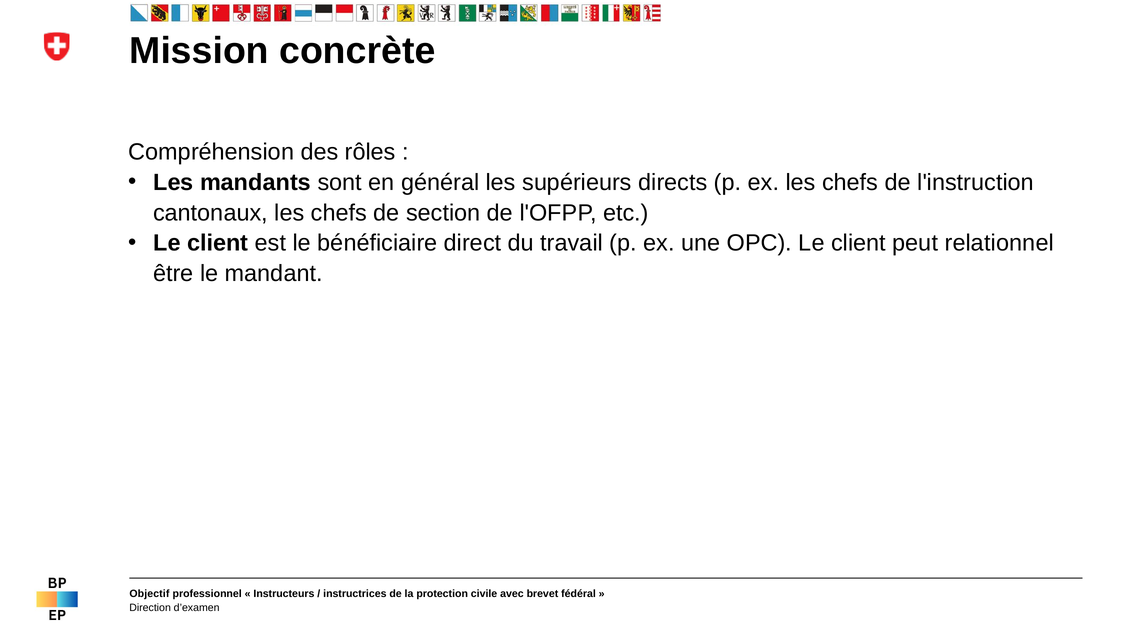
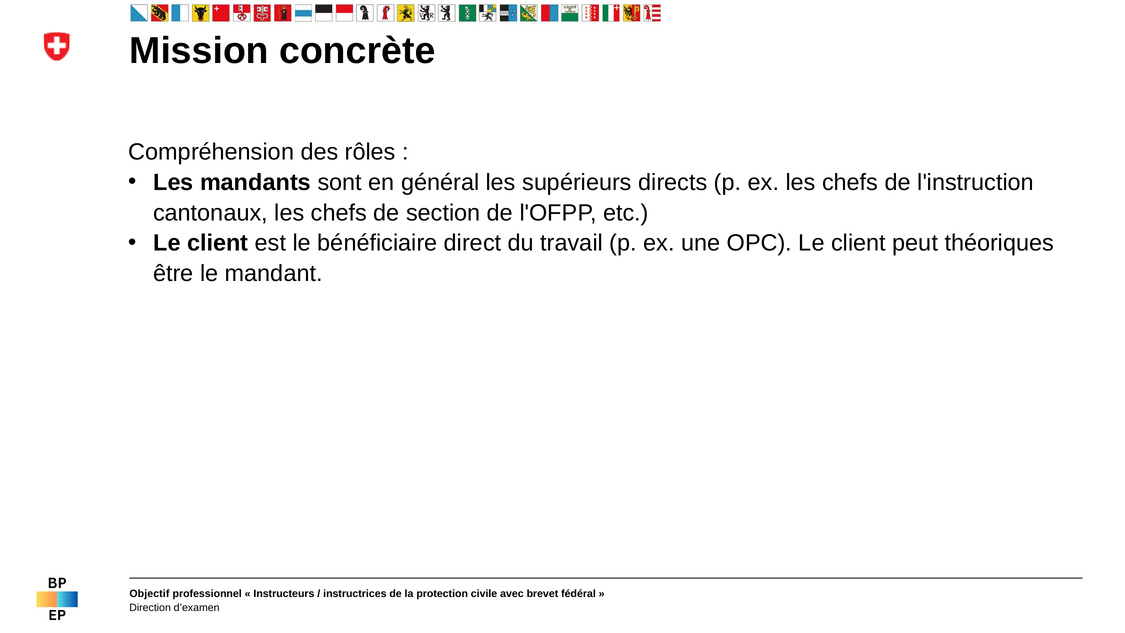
relationnel: relationnel -> théoriques (999, 243)
